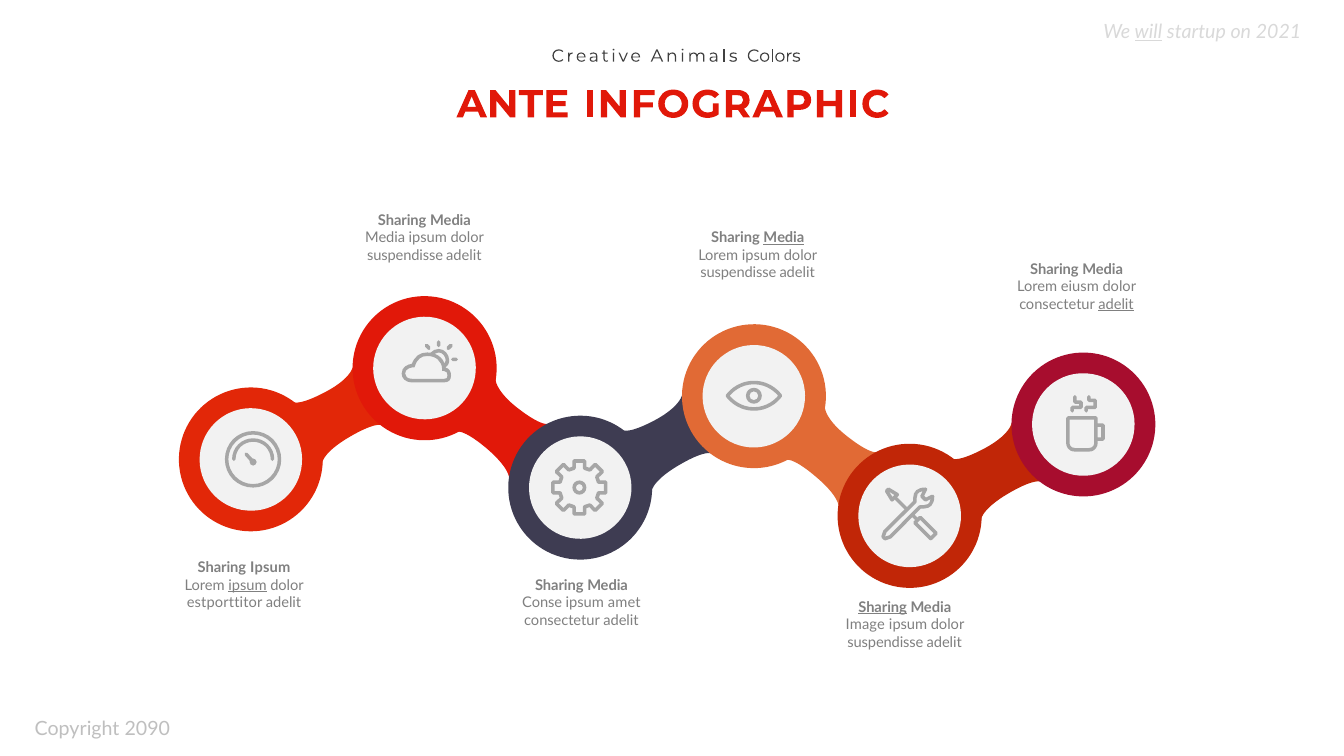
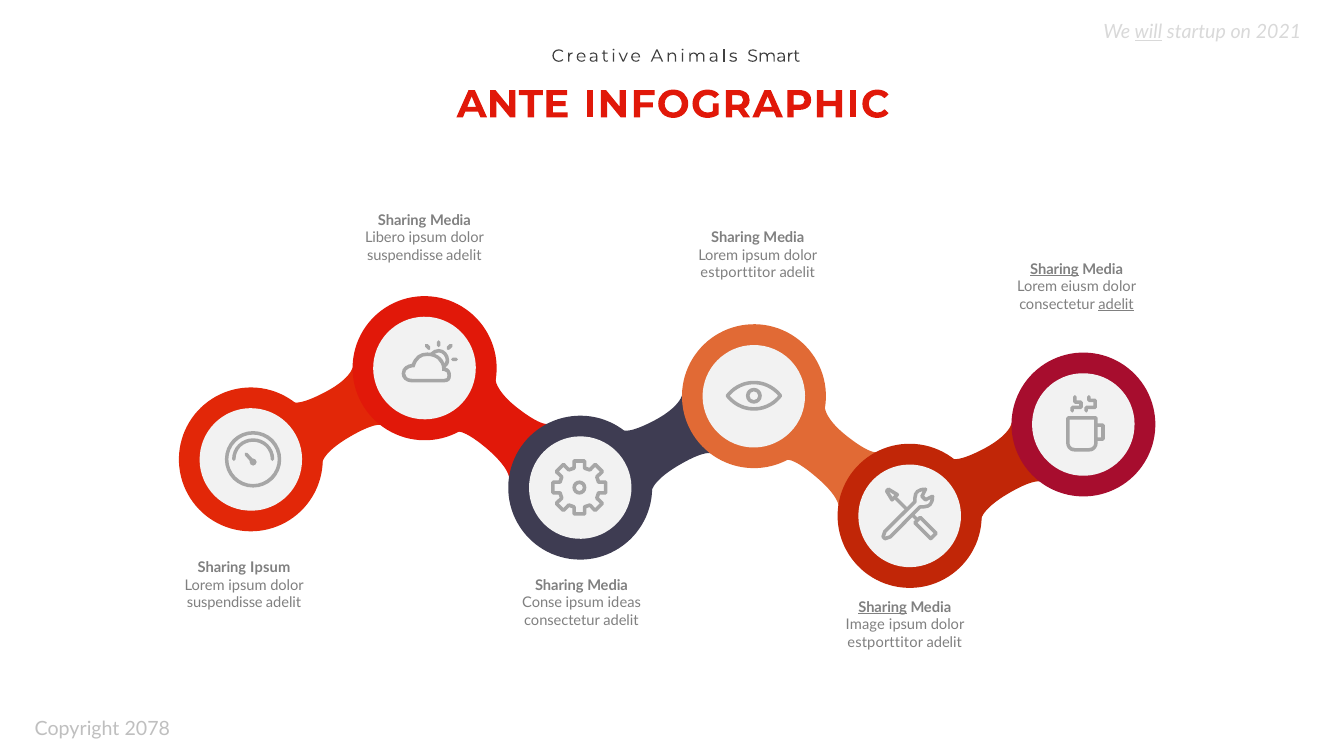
Colors: Colors -> Smart (774, 56)
Media: Media -> Libero (385, 238)
Media underline: present -> none (784, 238)
Sharing underline: none -> present (1054, 269)
suspendisse: suspendisse -> estporttitor (738, 273)
ipsum underline: present -> none (247, 585)
estporttitor: estporttitor -> suspendisse (225, 603)
amet: amet -> ideas (624, 603)
suspendisse: suspendisse -> estporttitor (885, 643)
2090: 2090 -> 2078 (147, 729)
